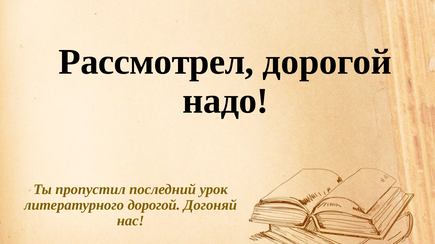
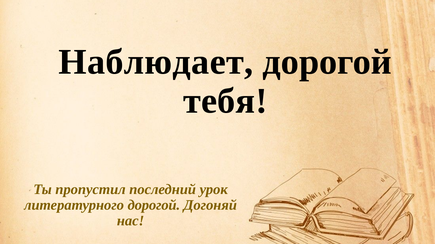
Рассмотрел: Рассмотрел -> Наблюдает (156, 62)
надо: надо -> тебя (225, 101)
